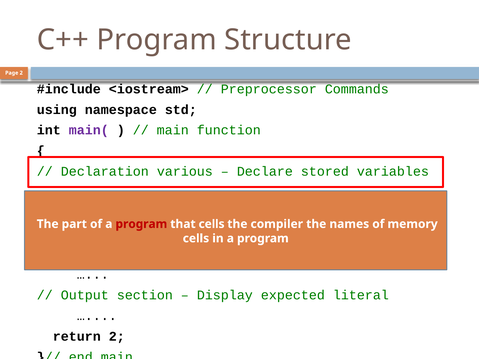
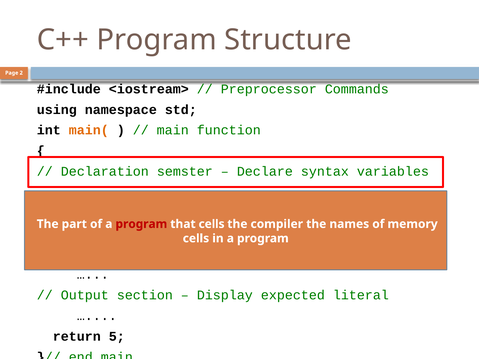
main( colour: purple -> orange (89, 130)
various: various -> semster (185, 172)
stored: stored -> syntax (325, 172)
return 2: 2 -> 5 (117, 337)
